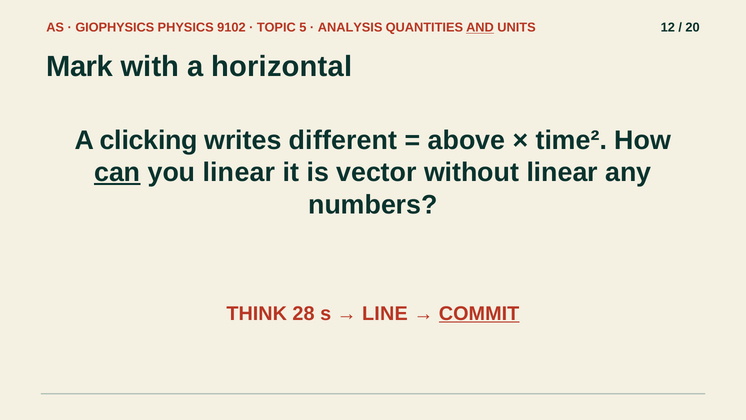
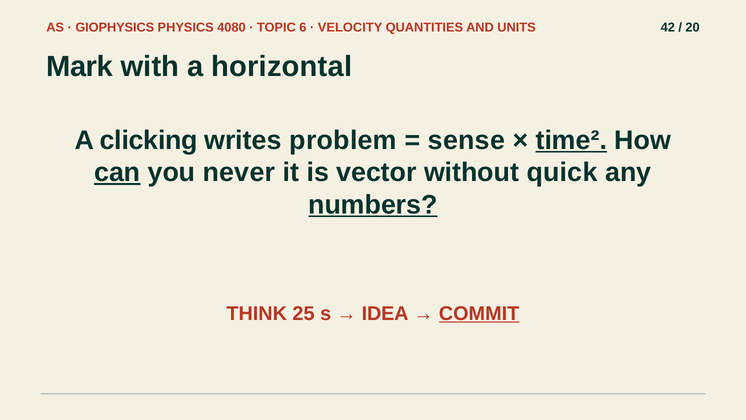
9102: 9102 -> 4080 (231, 28)
5: 5 -> 6 (303, 28)
ANALYSIS: ANALYSIS -> VELOCITY (350, 28)
AND underline: present -> none (480, 28)
12: 12 -> 42 (668, 28)
different: different -> problem (343, 140)
above: above -> sense (466, 140)
time² underline: none -> present (571, 140)
you linear: linear -> never (239, 172)
without linear: linear -> quick (562, 172)
numbers underline: none -> present (373, 204)
28: 28 -> 25 (304, 313)
LINE: LINE -> IDEA (385, 313)
